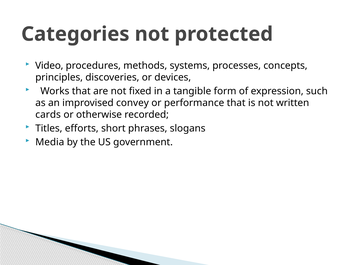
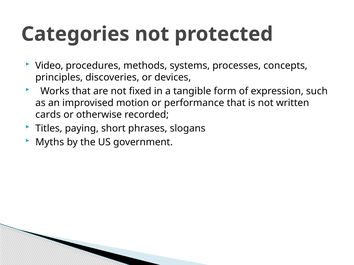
convey: convey -> motion (133, 103)
efforts: efforts -> paying (82, 129)
Media: Media -> Myths (50, 142)
